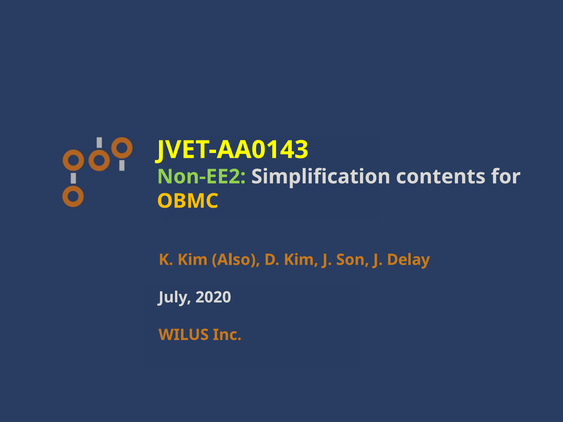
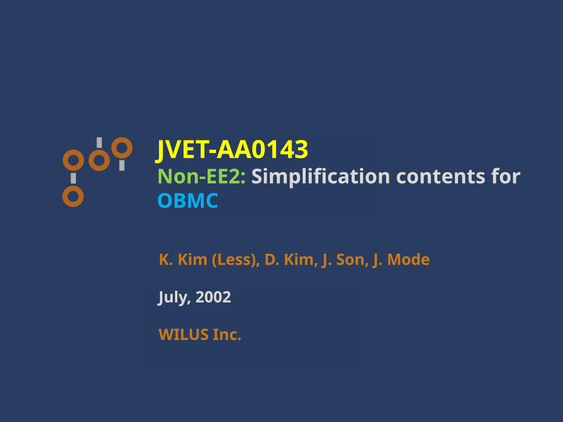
OBMC colour: yellow -> light blue (188, 201)
Also: Also -> Less (236, 260)
Delay: Delay -> Mode (408, 260)
2020: 2020 -> 2002 (213, 297)
